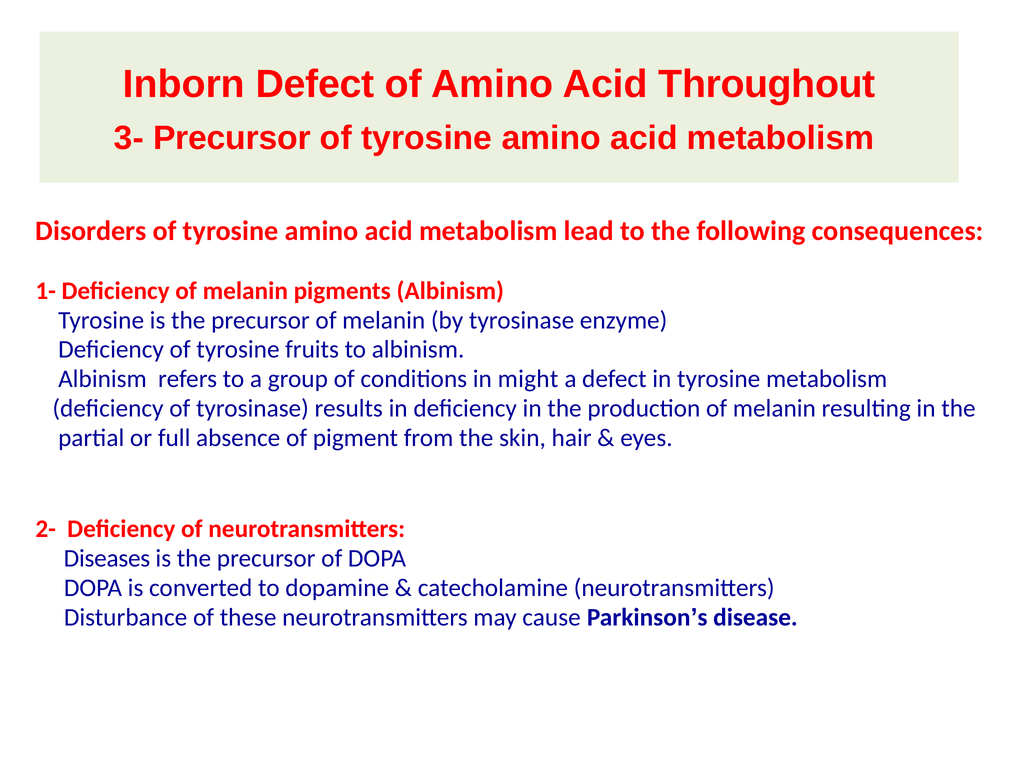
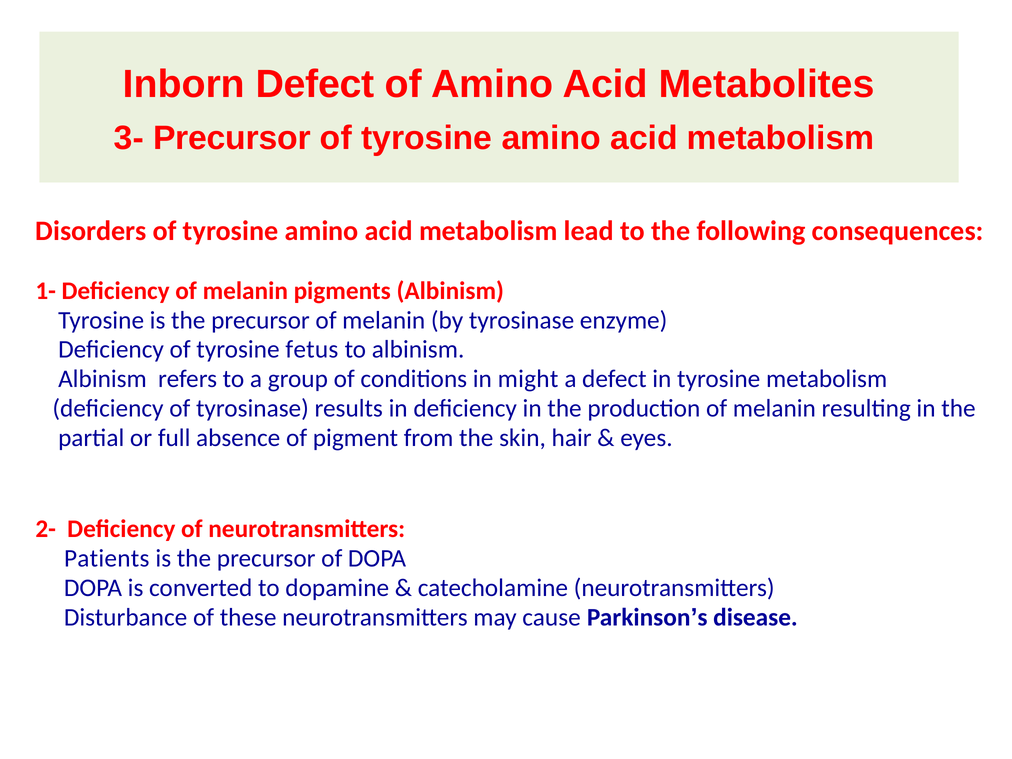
Throughout: Throughout -> Metabolites (767, 84)
fruits: fruits -> fetus (312, 350)
Diseases: Diseases -> Patients (107, 558)
